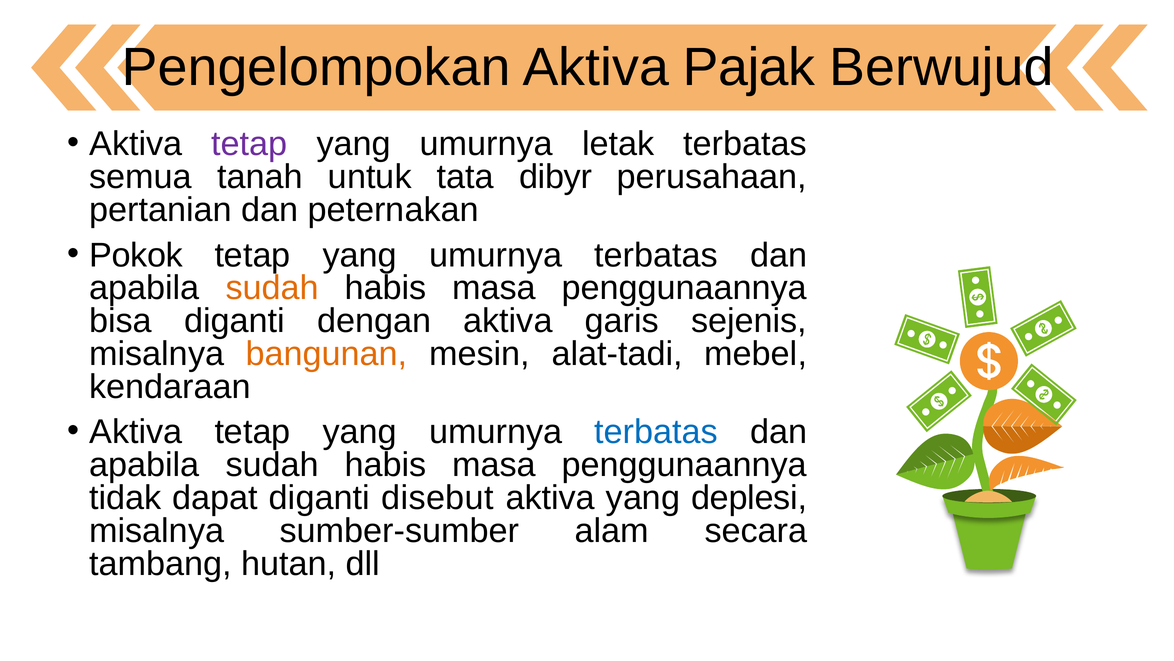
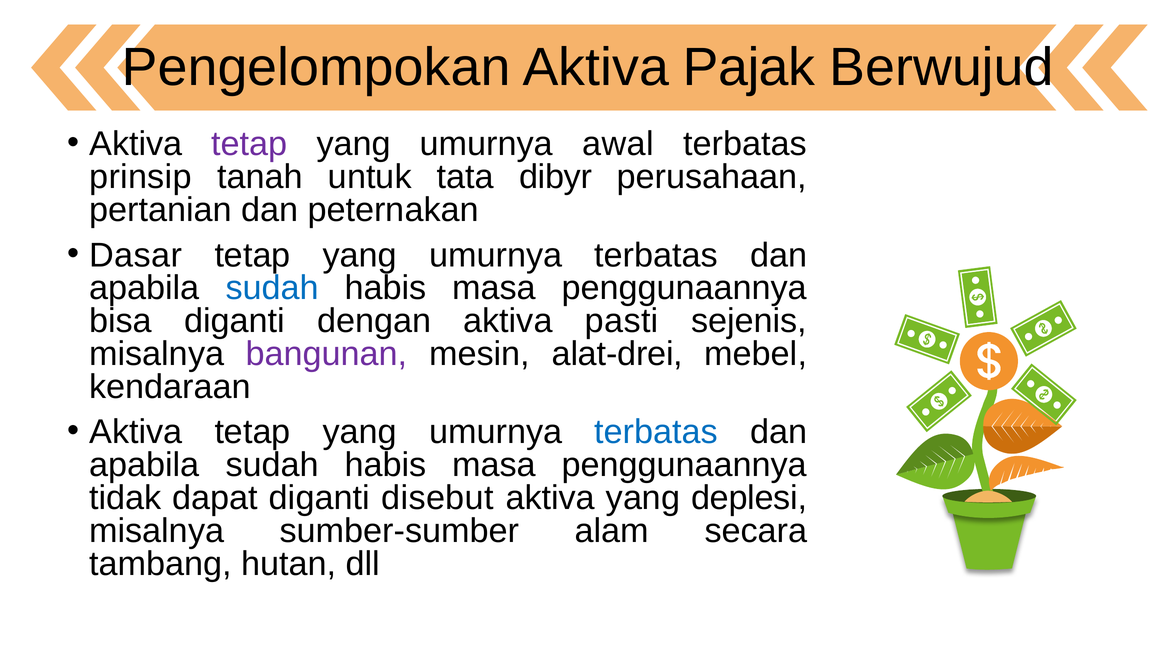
letak: letak -> awal (618, 144)
semua: semua -> prinsip (140, 177)
Pokok: Pokok -> Dasar (136, 255)
sudah colour: orange -> blue (272, 288)
garis: garis -> pasti (622, 321)
bangunan colour: orange -> purple (327, 354)
alat-tadi: alat-tadi -> alat-drei (617, 354)
